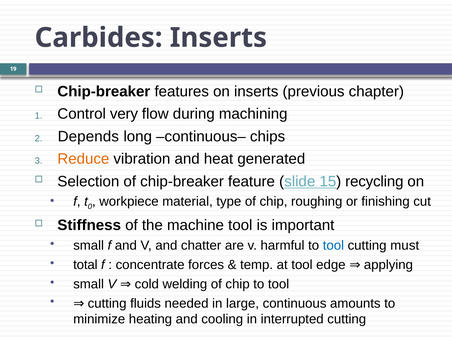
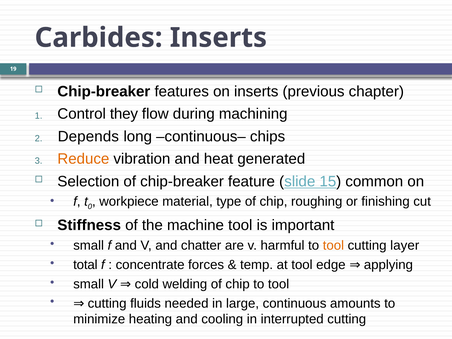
very: very -> they (124, 114)
recycling: recycling -> common (374, 181)
tool colour: blue -> orange (333, 246)
must: must -> layer (405, 246)
